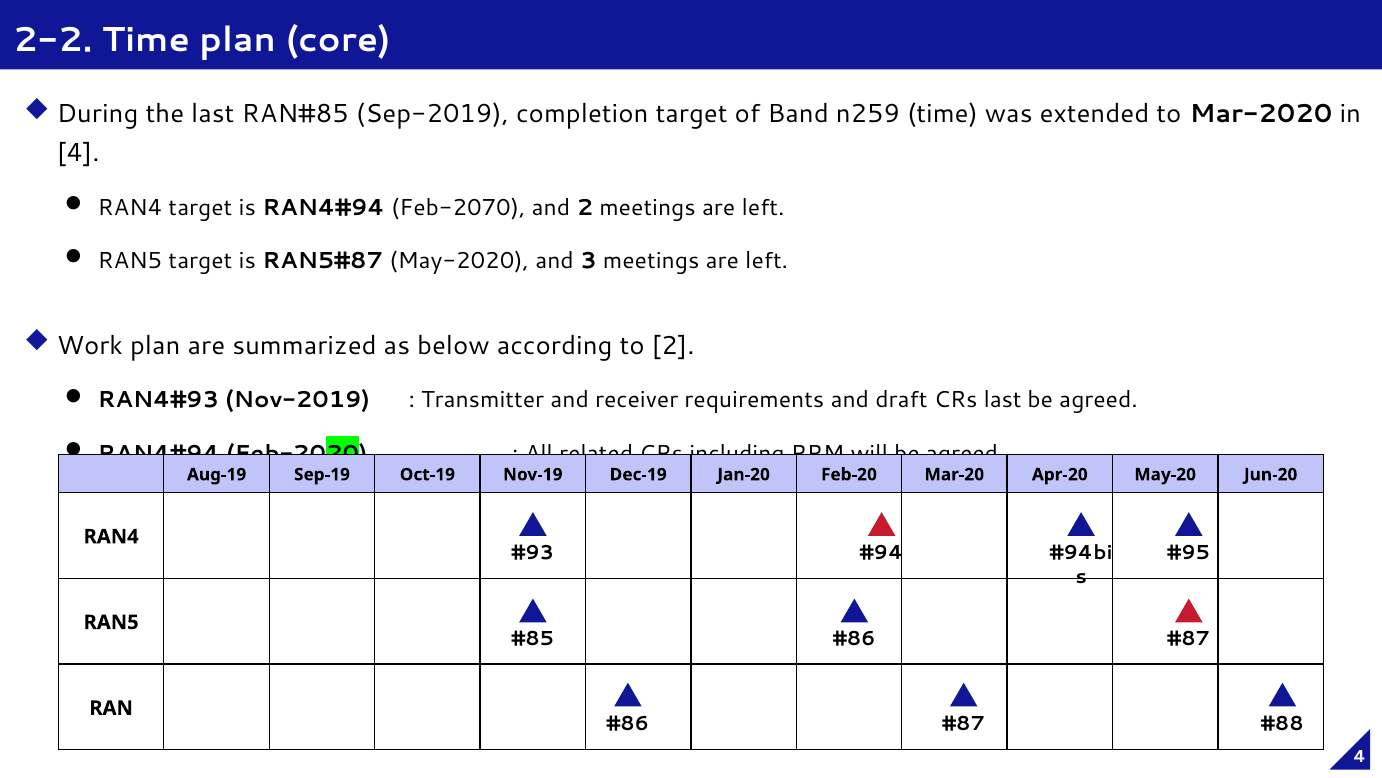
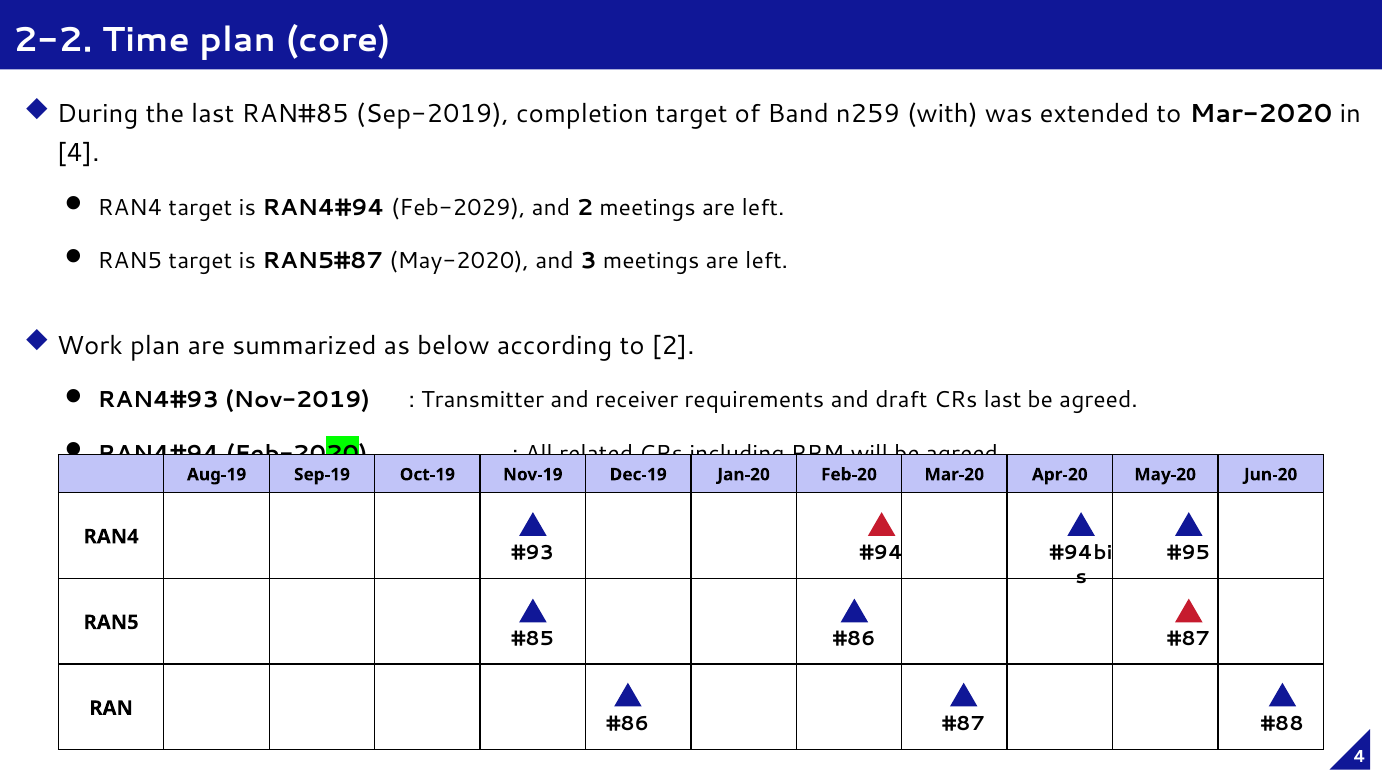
n259 time: time -> with (943, 114)
Feb-2070: Feb-2070 -> Feb-2029 (458, 208)
